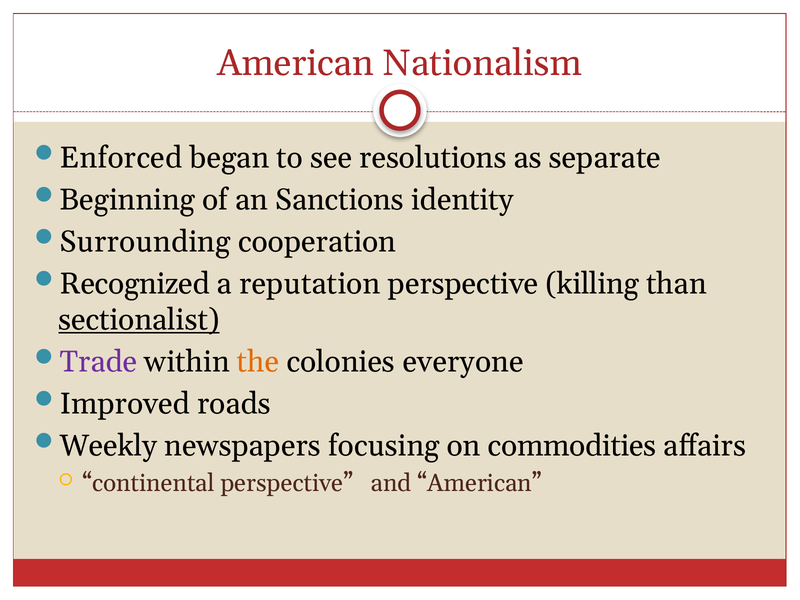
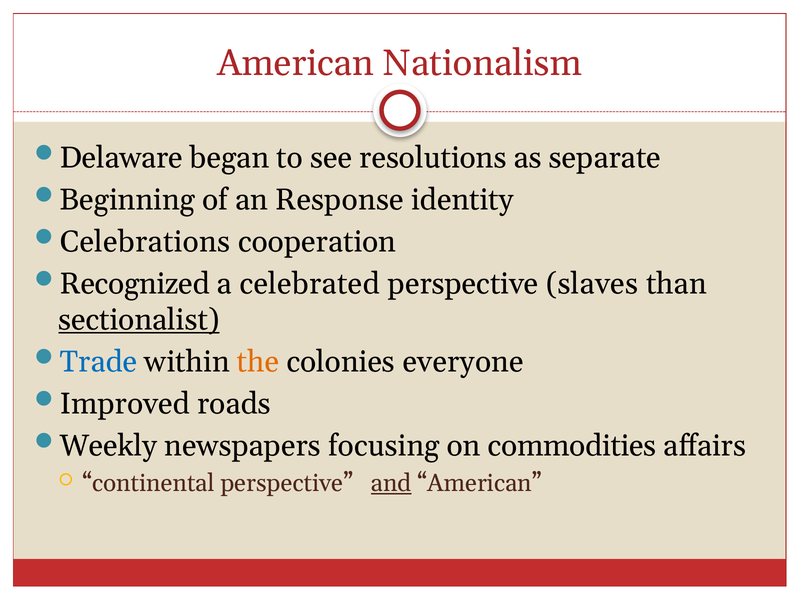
Enforced: Enforced -> Delaware (121, 158)
Sanctions: Sanctions -> Response (340, 200)
Surrounding: Surrounding -> Celebrations (145, 242)
reputation: reputation -> celebrated (310, 284)
killing: killing -> slaves (592, 284)
Trade colour: purple -> blue (99, 362)
and underline: none -> present (391, 483)
